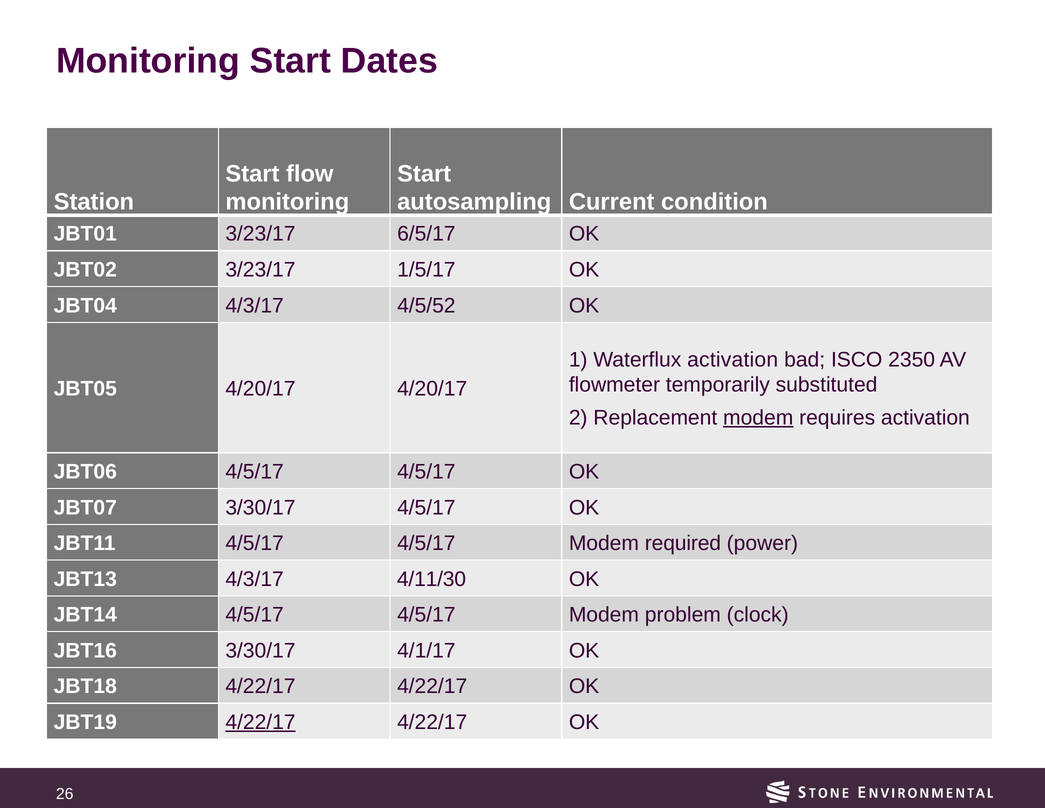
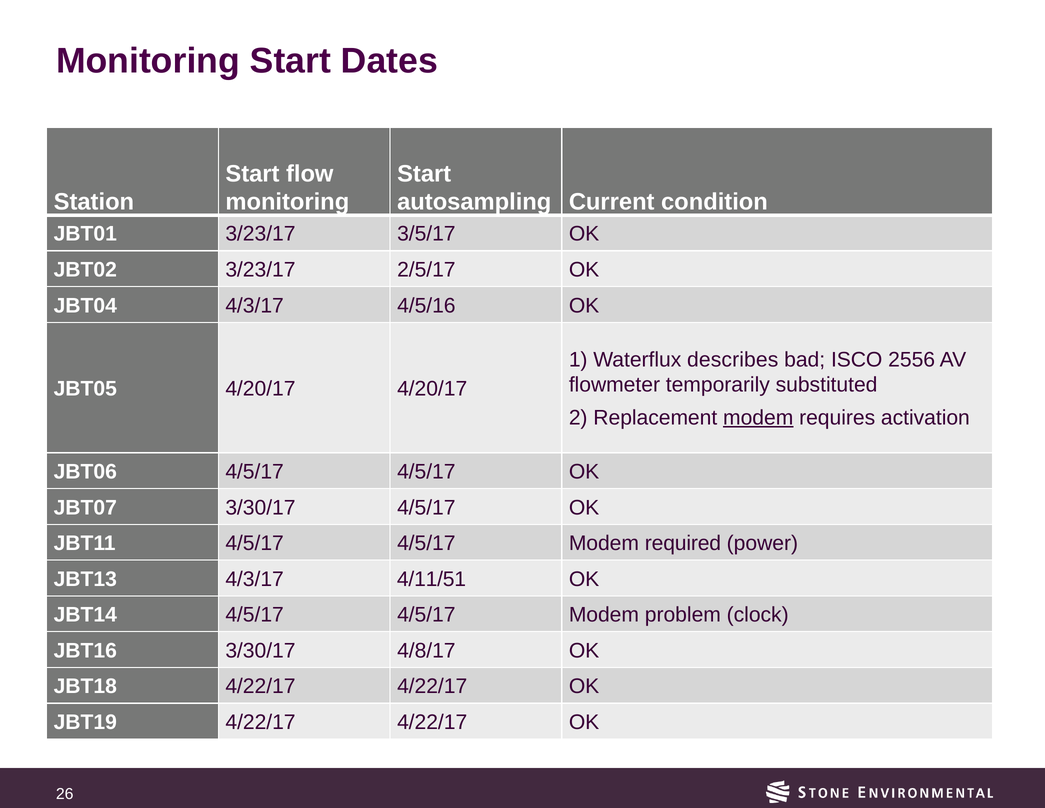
6/5/17: 6/5/17 -> 3/5/17 (426, 234)
1/5/17: 1/5/17 -> 2/5/17 (426, 270)
4/5/52: 4/5/52 -> 4/5/16 (426, 305)
Waterflux activation: activation -> describes (733, 359)
2350: 2350 -> 2556 (912, 359)
4/11/30: 4/11/30 -> 4/11/51 (432, 579)
4/1/17: 4/1/17 -> 4/8/17 (426, 650)
4/22/17 underline: present -> none (261, 722)
